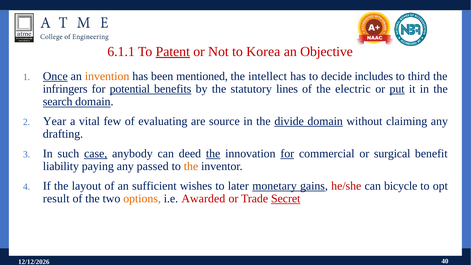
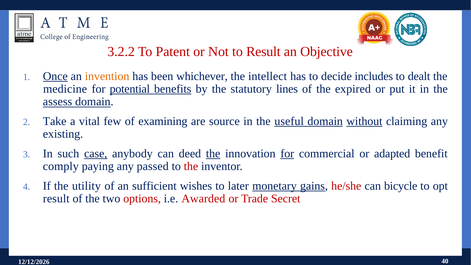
6.1.1: 6.1.1 -> 3.2.2 (121, 52)
Patent underline: present -> none (173, 52)
to Korea: Korea -> Result (263, 52)
mentioned: mentioned -> whichever (202, 76)
third: third -> dealt (419, 76)
infringers: infringers -> medicine (65, 89)
electric: electric -> expired (353, 89)
put underline: present -> none (397, 89)
search: search -> assess (58, 102)
Year: Year -> Take (55, 121)
evaluating: evaluating -> examining (163, 121)
divide: divide -> useful (289, 121)
without underline: none -> present (364, 121)
drafting: drafting -> existing (63, 134)
surgical: surgical -> adapted (392, 153)
liability: liability -> comply (61, 166)
the colour: orange -> red (191, 166)
layout: layout -> utility (86, 186)
options colour: orange -> red (142, 198)
Secret underline: present -> none (286, 198)
